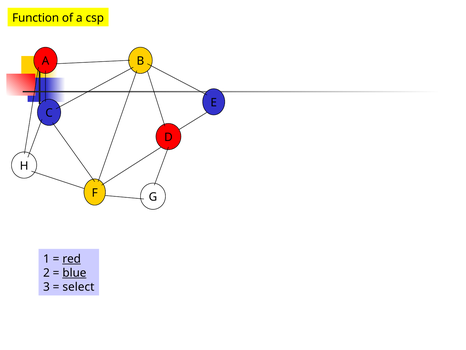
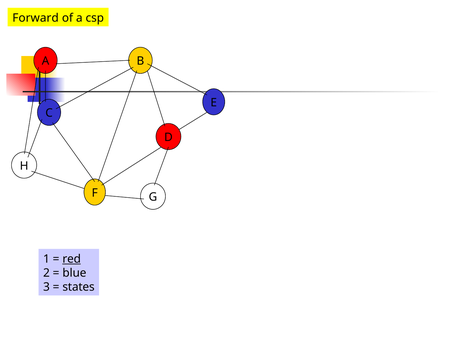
Function: Function -> Forward (36, 18)
blue underline: present -> none (74, 273)
select: select -> states (79, 287)
